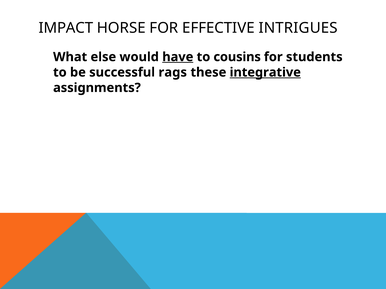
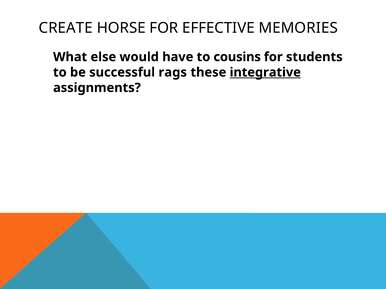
IMPACT: IMPACT -> CREATE (66, 28)
INTRIGUES: INTRIGUES -> MEMORIES (298, 28)
have underline: present -> none (178, 57)
